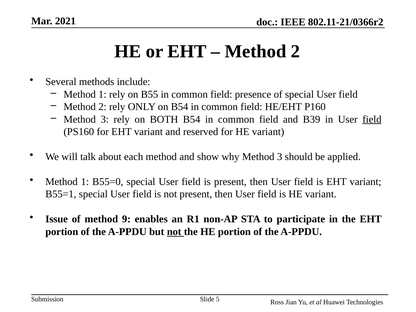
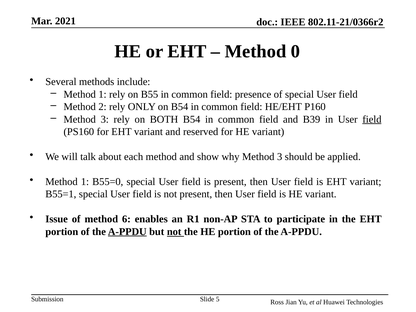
2: 2 -> 0 (296, 52)
9: 9 -> 6 (126, 219)
A-PPDU underline: none -> present (127, 232)
